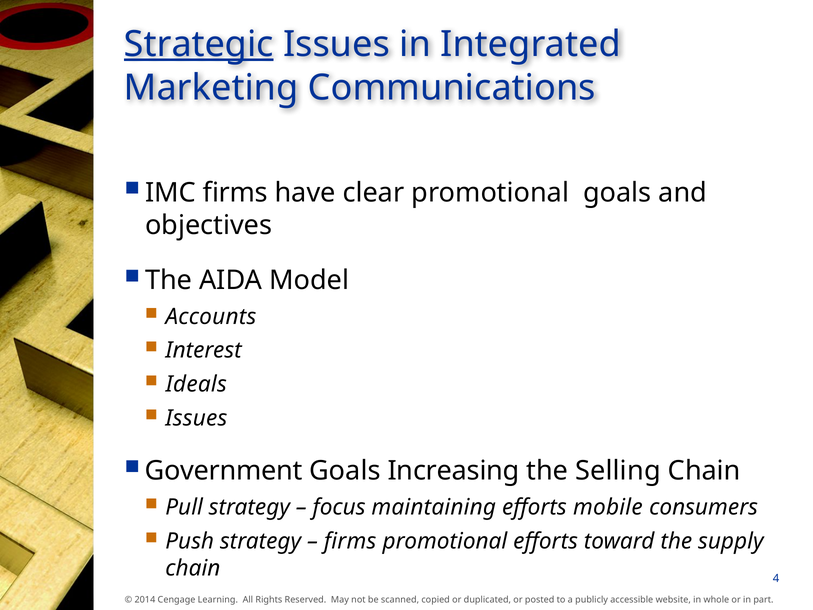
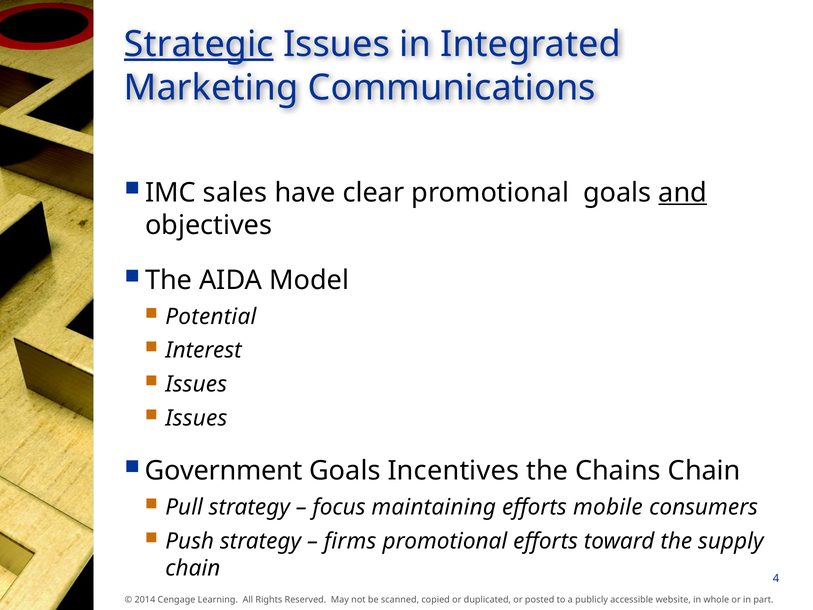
IMC firms: firms -> sales (235, 193)
and underline: none -> present (683, 193)
Accounts: Accounts -> Potential (211, 316)
Ideals: Ideals -> Issues (196, 384)
Increasing: Increasing -> Incentives (453, 471)
Selling: Selling -> Chains (618, 471)
